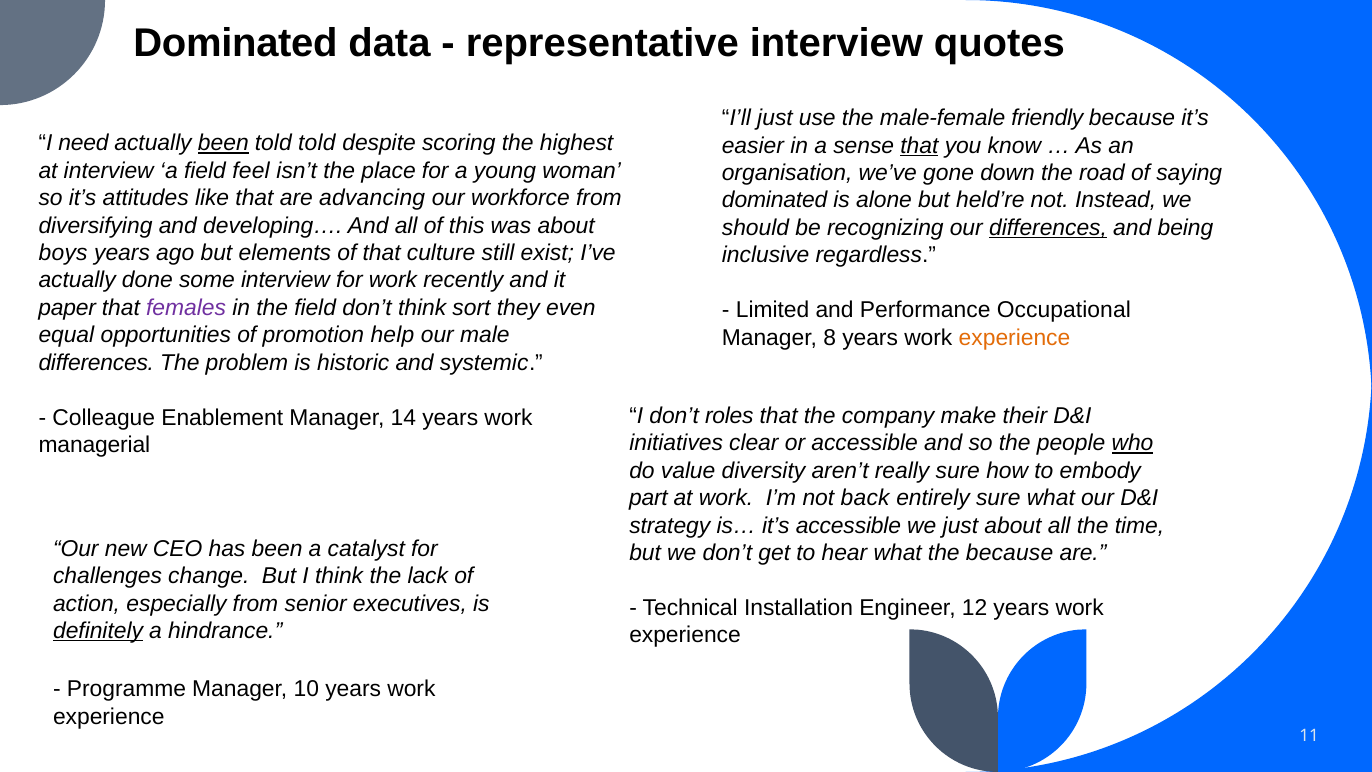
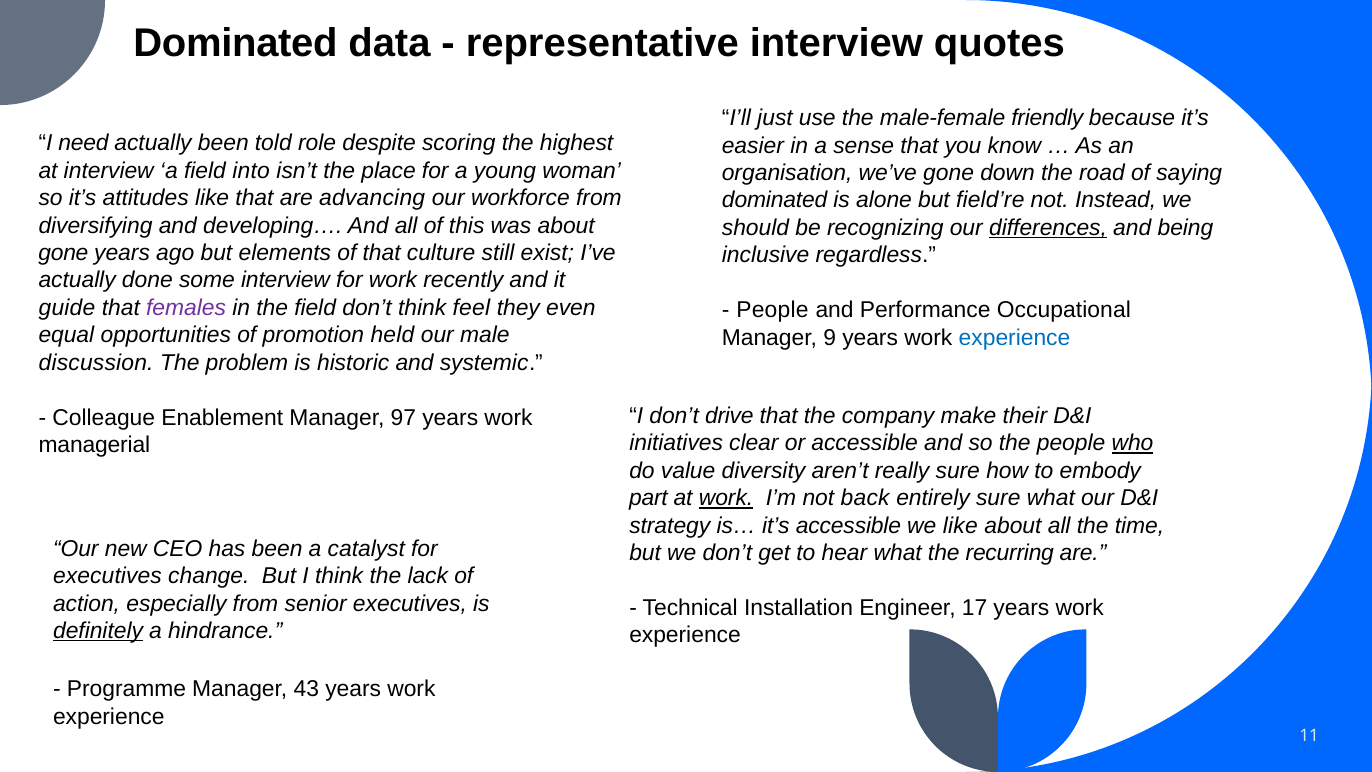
been underline: present -> none (223, 143)
told told: told -> role (317, 143)
that underline: present -> none (919, 145)
feel: feel -> into (251, 171)
held’re: held’re -> field’re (990, 200)
boys: boys -> gone (63, 253)
paper: paper -> guide (67, 308)
sort: sort -> feel (471, 308)
Limited: Limited -> People (772, 310)
help: help -> held (392, 335)
8: 8 -> 9 (830, 337)
experience colour: orange -> blue (1015, 337)
differences: differences -> discussion (96, 363)
roles: roles -> drive (729, 416)
14: 14 -> 97 (403, 417)
work underline: none -> present (726, 498)
we just: just -> like (960, 525)
the because: because -> recurring (1010, 553)
challenges: challenges -> executives (107, 576)
12: 12 -> 17 (975, 608)
10: 10 -> 43 (306, 689)
